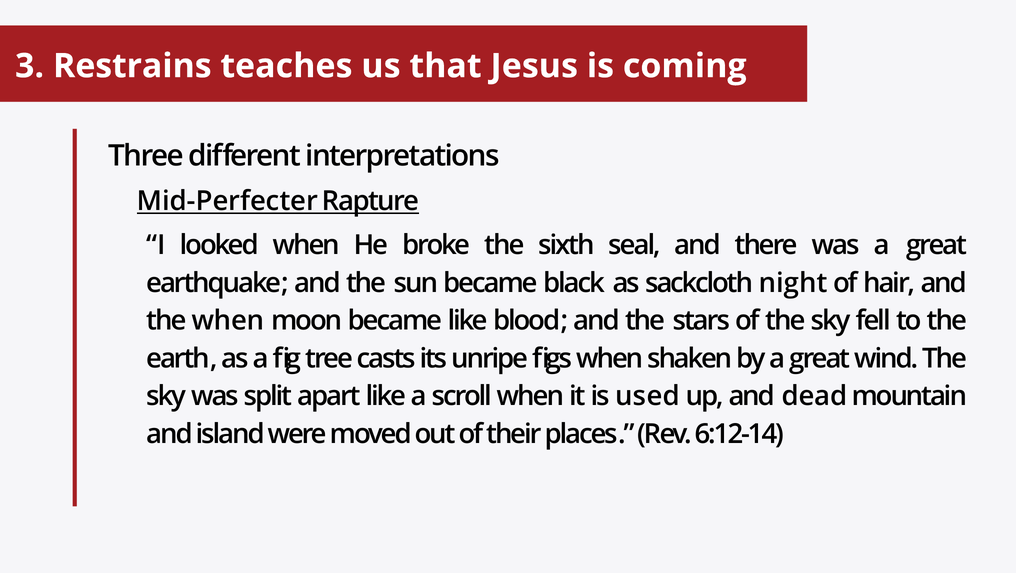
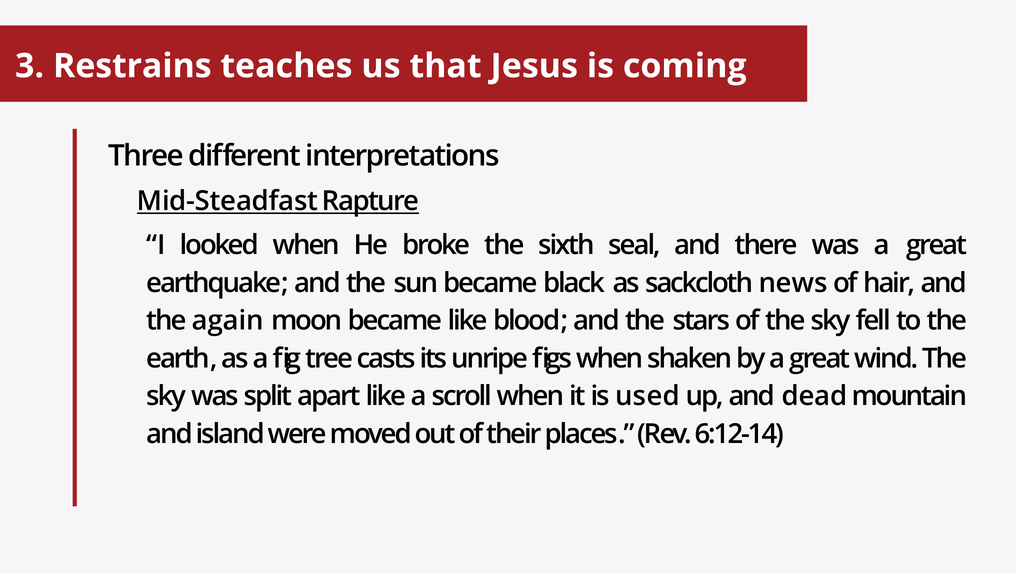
Mid-Perfecter: Mid-Perfecter -> Mid-Steadfast (228, 201)
night: night -> news (793, 283)
the when: when -> again (228, 321)
